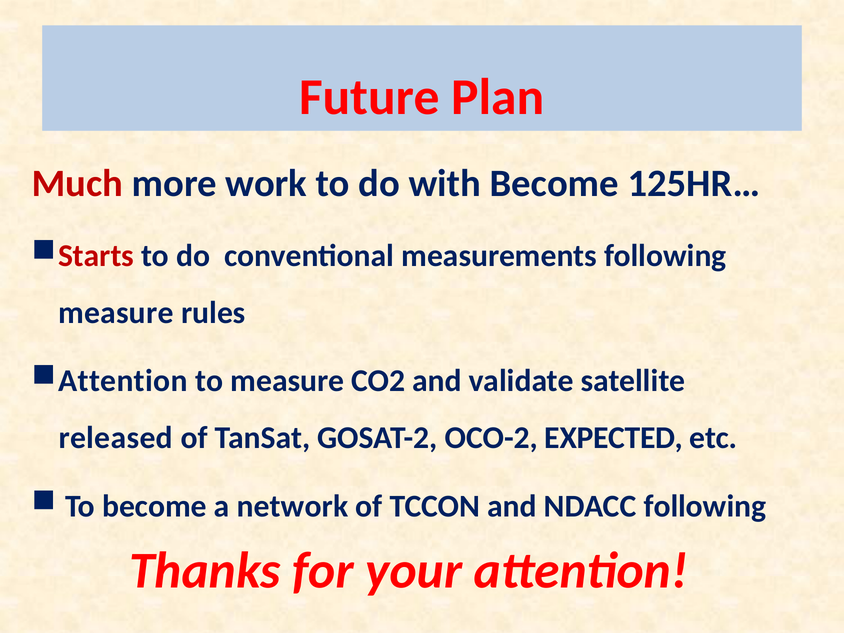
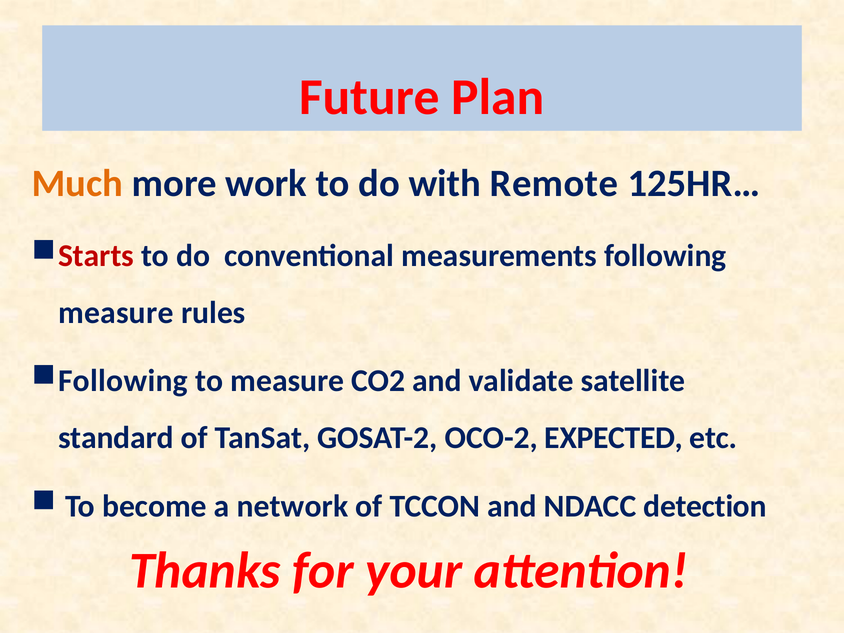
Much colour: red -> orange (77, 184)
with Become: Become -> Remote (554, 184)
Attention: Attention -> Following (123, 381)
released: released -> standard (116, 438)
NDACC following: following -> detection (705, 506)
